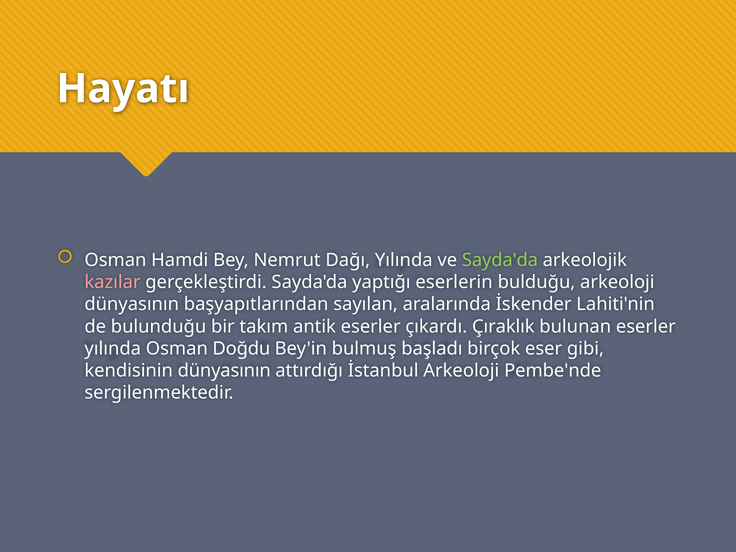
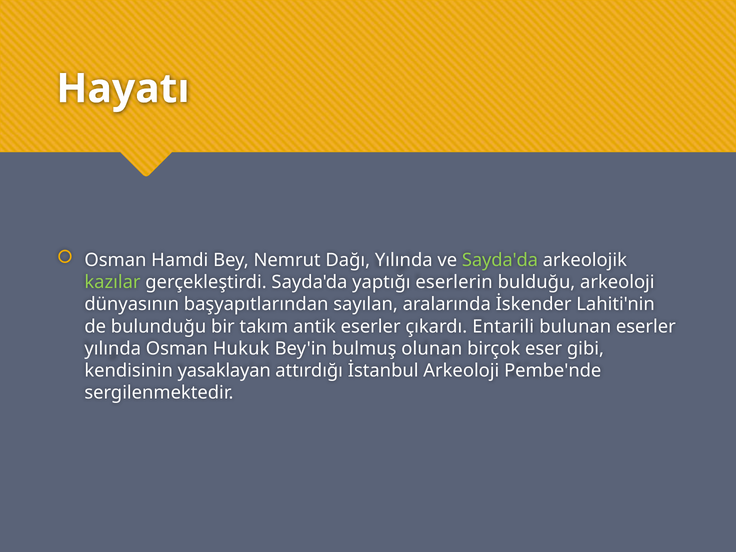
kazılar colour: pink -> light green (112, 282)
Çıraklık: Çıraklık -> Entarili (503, 326)
Doğdu: Doğdu -> Hukuk (241, 349)
başladı: başladı -> olunan (432, 349)
kendisinin dünyasının: dünyasının -> yasaklayan (224, 371)
